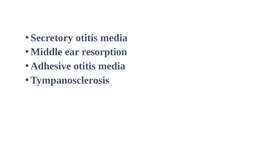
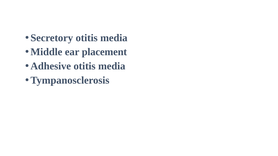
resorption: resorption -> placement (104, 52)
